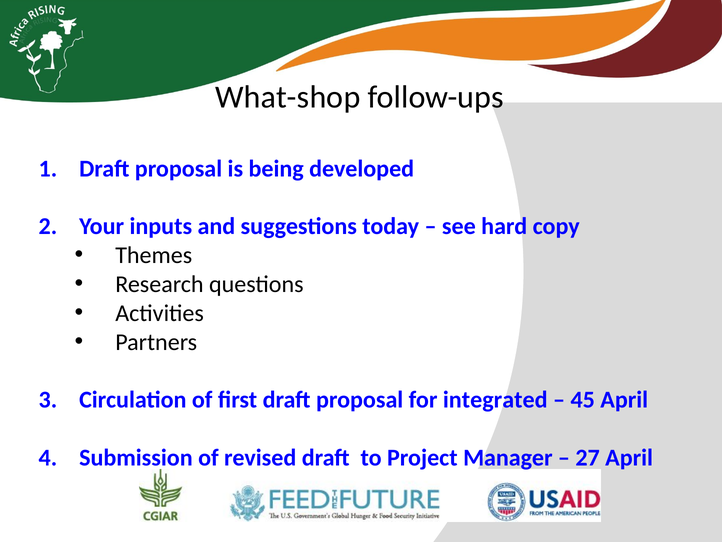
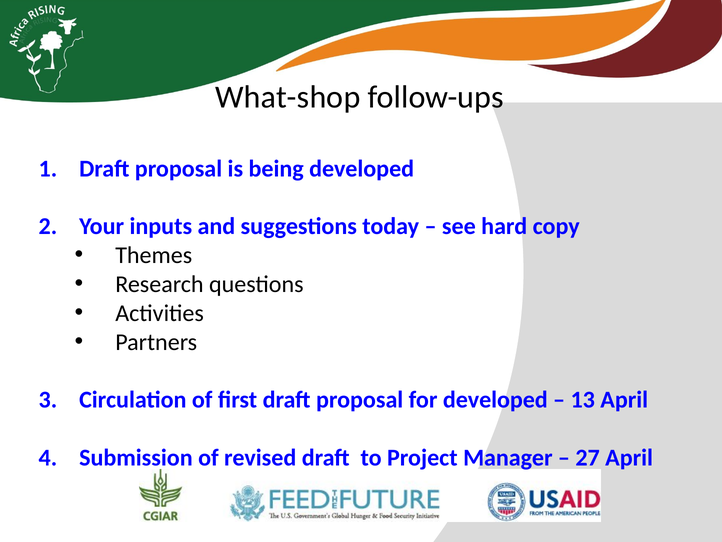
for integrated: integrated -> developed (495, 400)
45: 45 -> 13 (583, 400)
